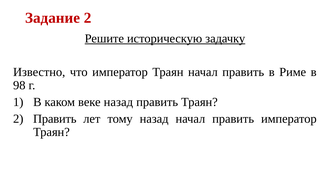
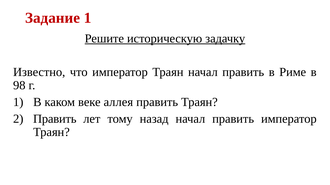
Задание 2: 2 -> 1 (88, 18)
веке назад: назад -> аллея (118, 102)
